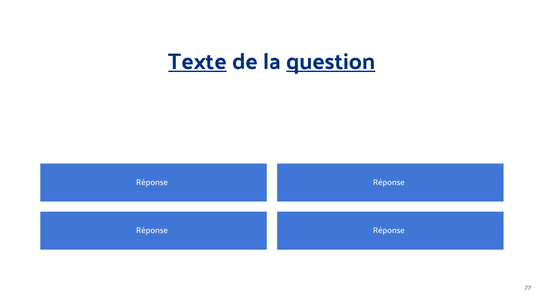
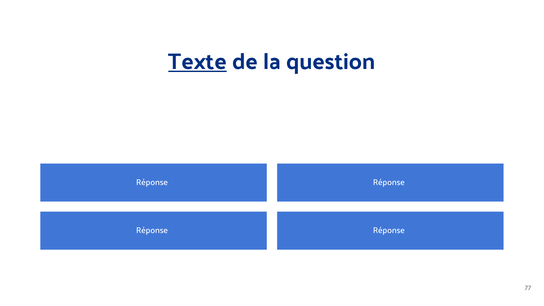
question underline: present -> none (331, 62)
